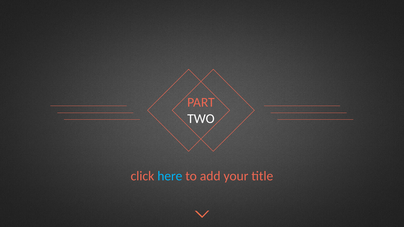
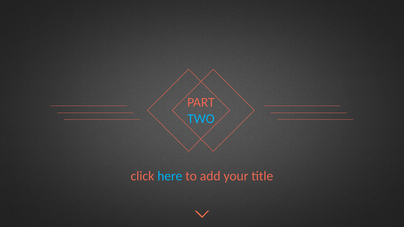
TWO colour: white -> light blue (201, 119)
